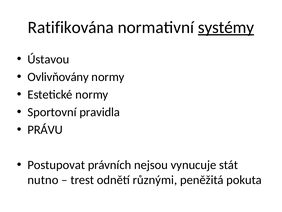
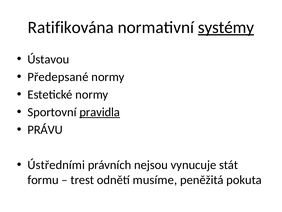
Ovlivňovány: Ovlivňovány -> Předepsané (58, 77)
pravidla underline: none -> present (100, 112)
Postupovat: Postupovat -> Ústředními (56, 165)
nutno: nutno -> formu (43, 180)
různými: různými -> musíme (155, 180)
